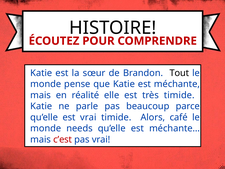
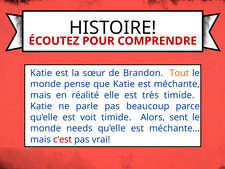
Tout colour: black -> orange (179, 73)
est vrai: vrai -> voit (88, 117)
café: café -> sent (179, 117)
